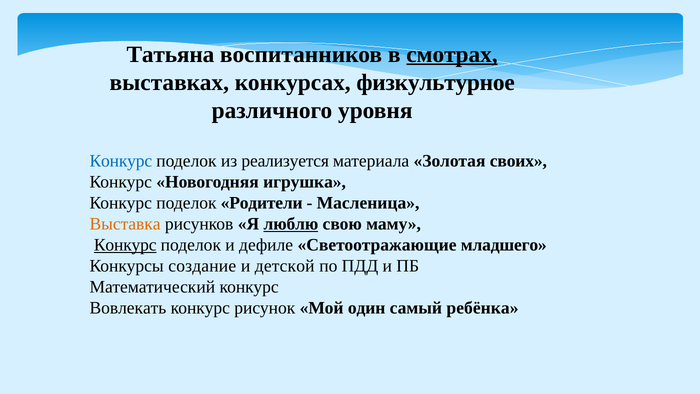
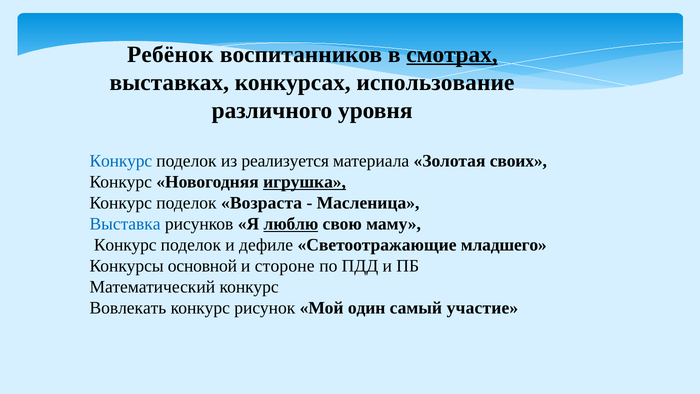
Татьяна: Татьяна -> Ребёнок (170, 54)
физкультурное: физкультурное -> использование (435, 82)
игрушка underline: none -> present (305, 182)
Родители: Родители -> Возраста (262, 203)
Выставка colour: orange -> blue (125, 224)
Конкурс underline: present -> none (125, 245)
создание: создание -> основной (202, 266)
детской: детской -> стороне (285, 266)
ребёнка: ребёнка -> участие (482, 308)
